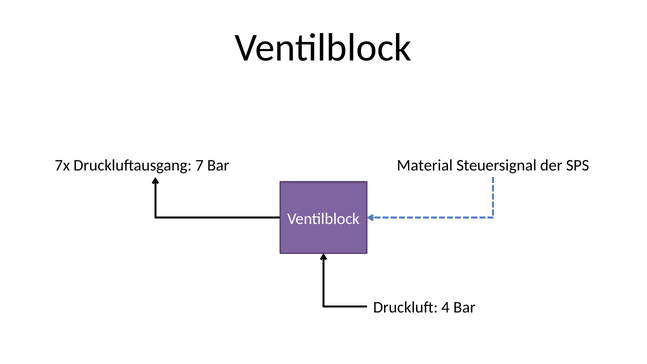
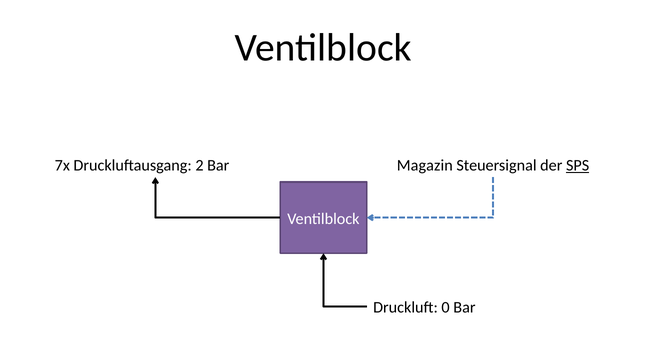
7: 7 -> 2 (199, 165)
Material: Material -> Magazin (425, 165)
SPS underline: none -> present (578, 165)
4: 4 -> 0 (446, 307)
